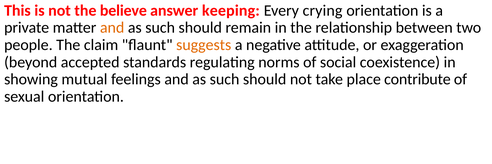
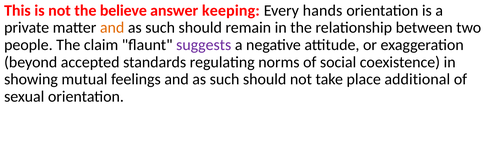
crying: crying -> hands (323, 11)
suggests colour: orange -> purple (204, 45)
contribute: contribute -> additional (417, 79)
